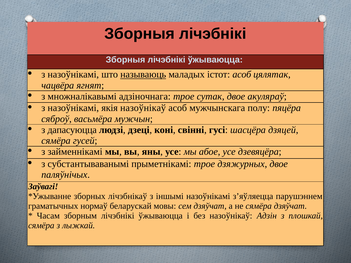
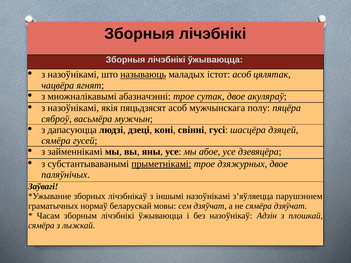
адзіночнага: адзіночнага -> абазначэнні (145, 96)
якія назоўнікаў: назоўнікаў -> пяцьдзясят (143, 108)
прыметнікамі underline: none -> present (161, 164)
